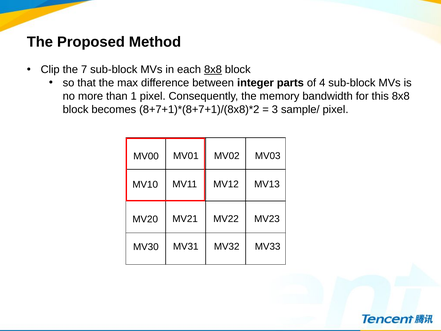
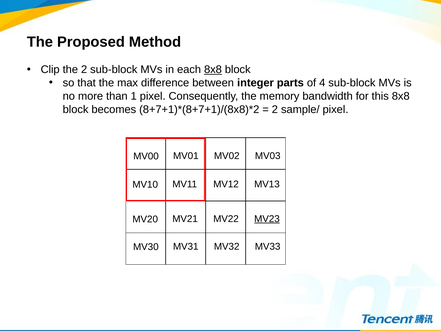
the 7: 7 -> 2 (84, 70)
3: 3 -> 2 (275, 109)
MV23 underline: none -> present (267, 219)
